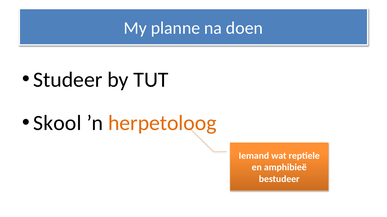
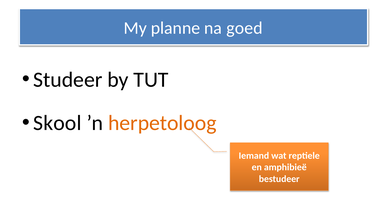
doen: doen -> goed (244, 28)
